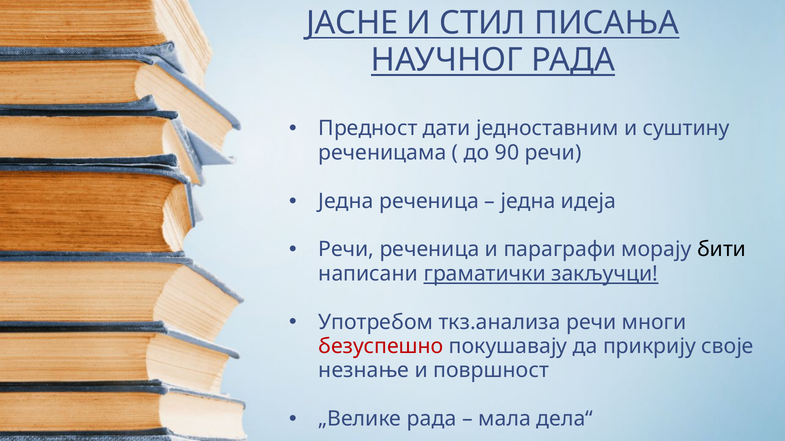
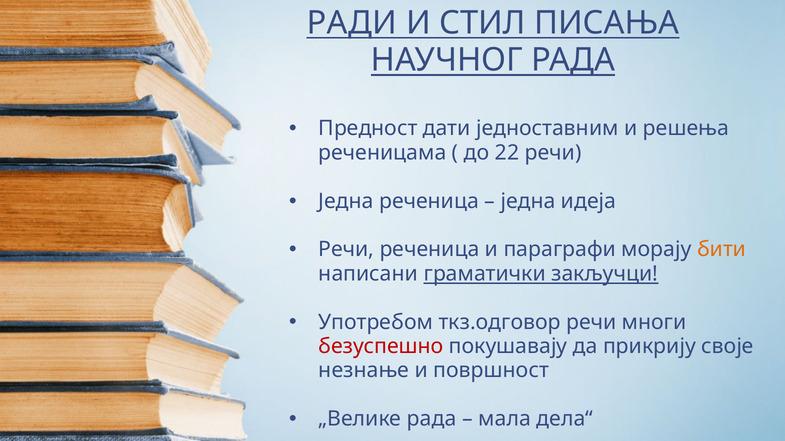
ЈАСНЕ: ЈАСНЕ -> РАДИ (352, 23)
суштину: суштину -> решења (686, 129)
90: 90 -> 22 (507, 153)
бити colour: black -> orange (722, 250)
ткз.анализа: ткз.анализа -> ткз.одговор (500, 323)
